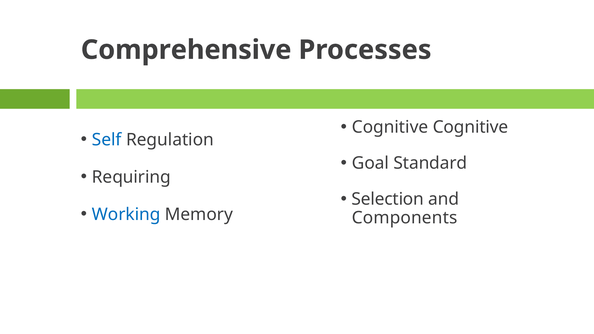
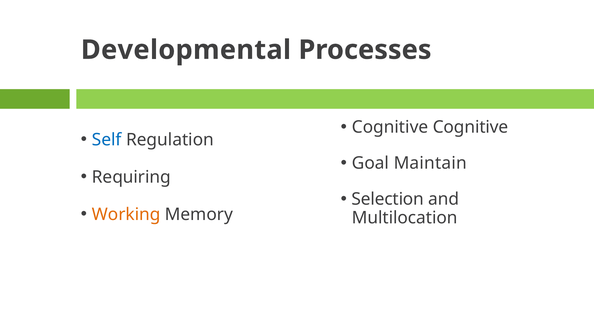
Comprehensive: Comprehensive -> Developmental (186, 50)
Standard: Standard -> Maintain (430, 163)
Working colour: blue -> orange (126, 215)
Components: Components -> Multilocation (405, 218)
